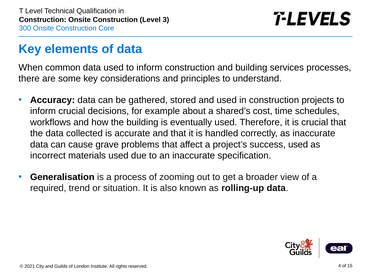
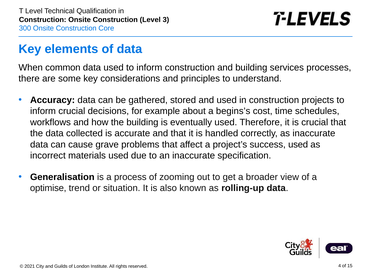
shared’s: shared’s -> begins’s (233, 111)
required: required -> optimise (48, 188)
